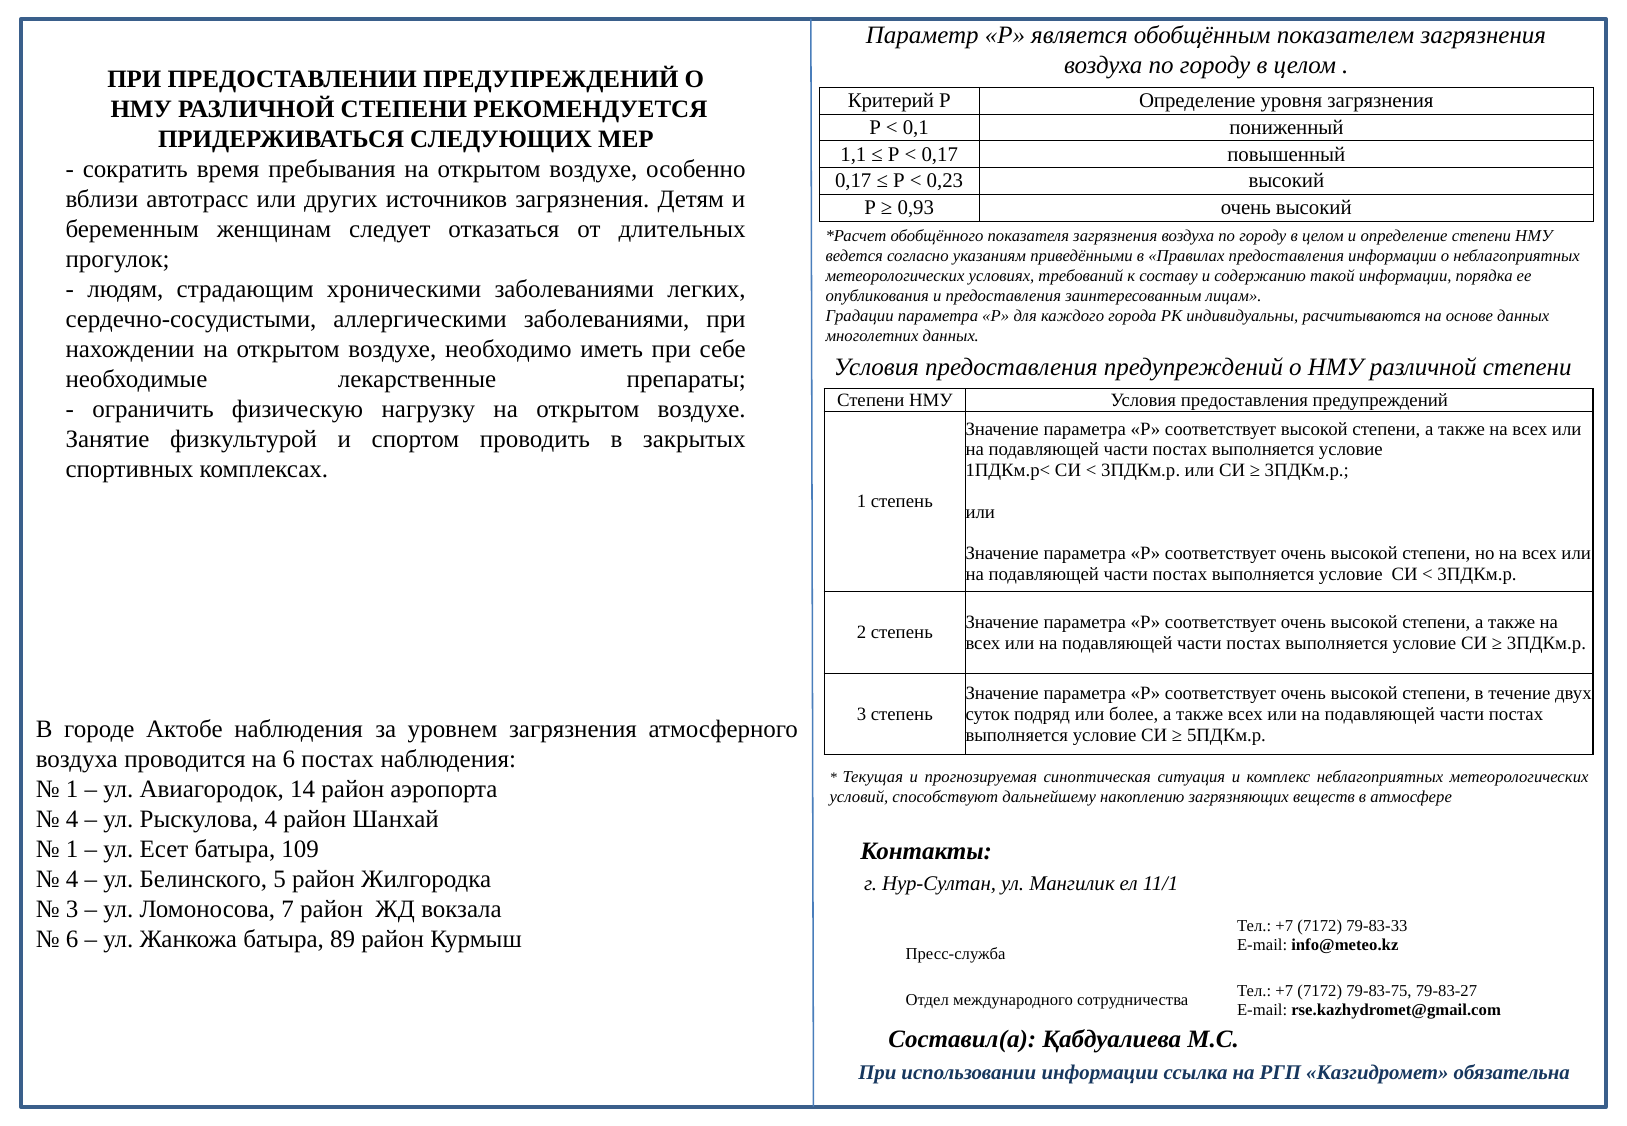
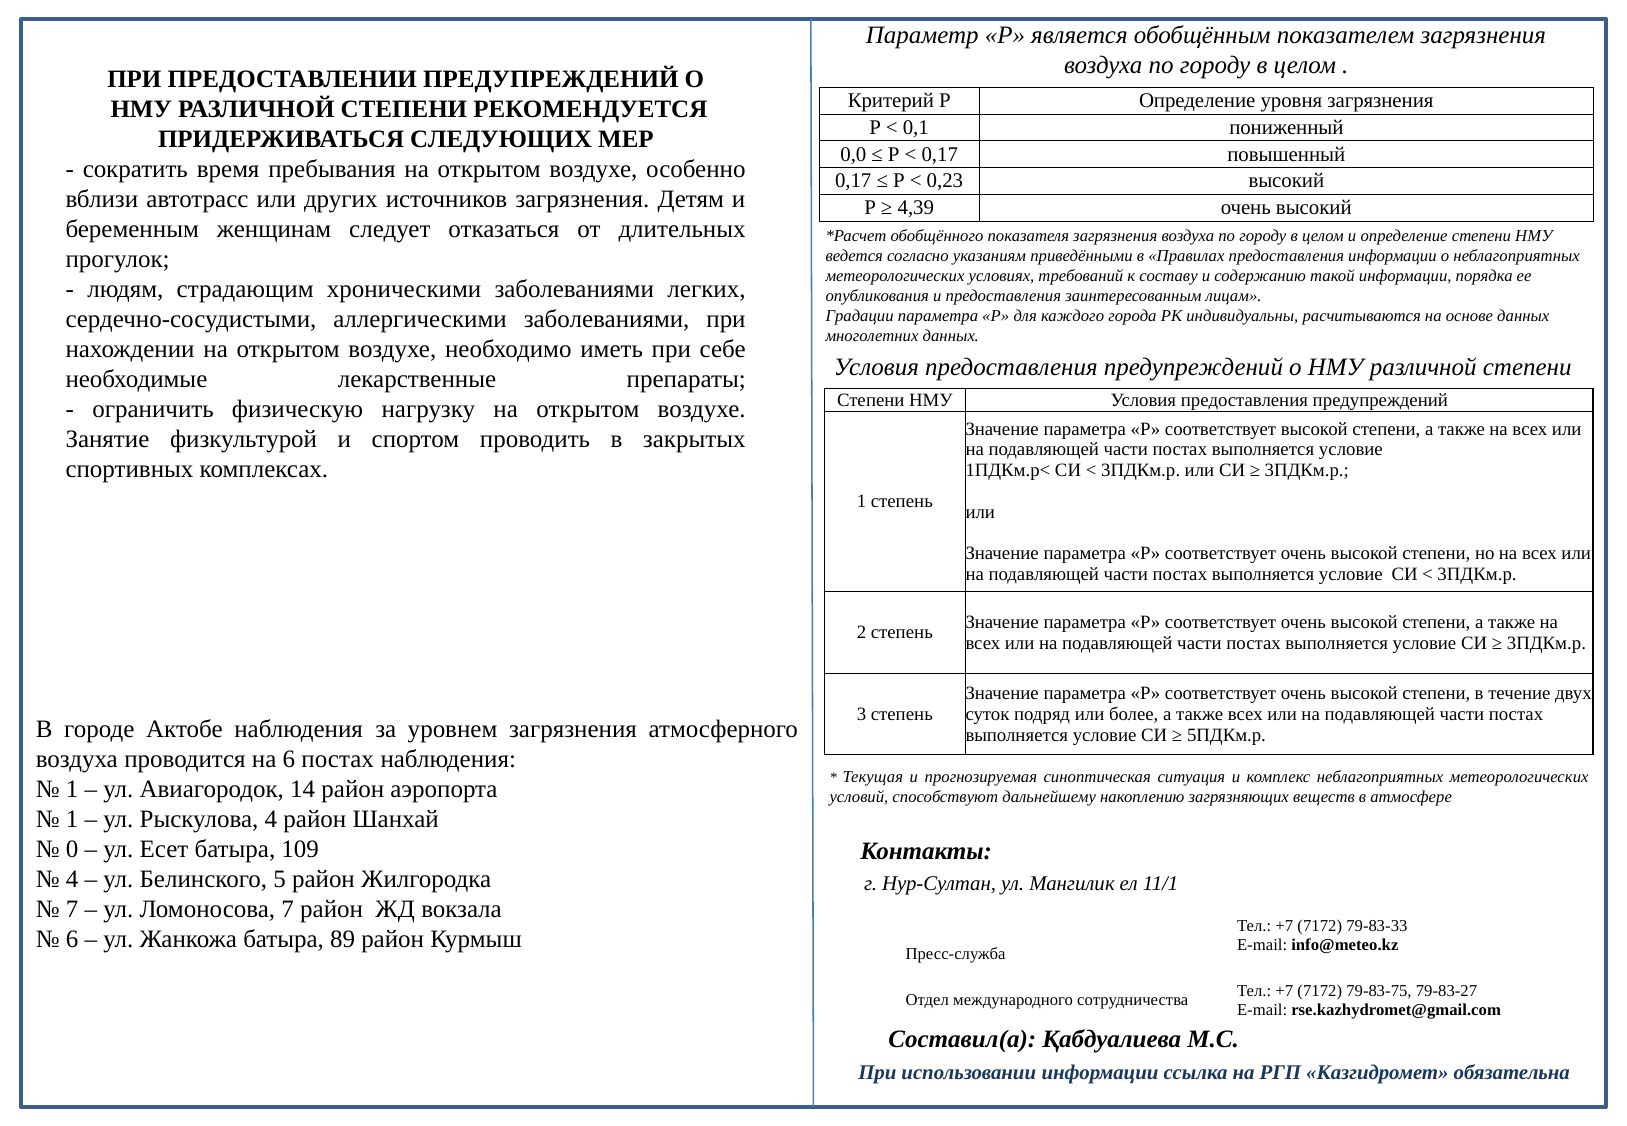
1,1: 1,1 -> 0,0 (853, 154)
0,93: 0,93 -> 4,39 (916, 208)
4: 4 -> 1 (72, 819)
1: 1 -> 0 (72, 849)
3: 3 -> 7 (72, 909)
